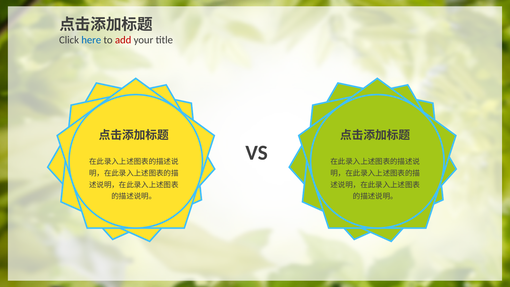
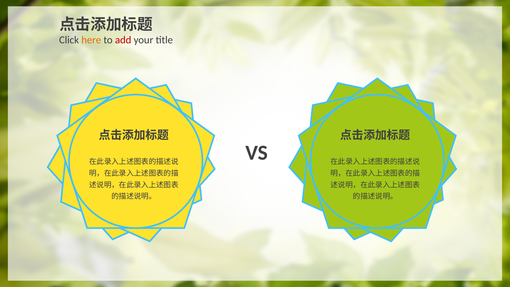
here colour: blue -> orange (91, 40)
